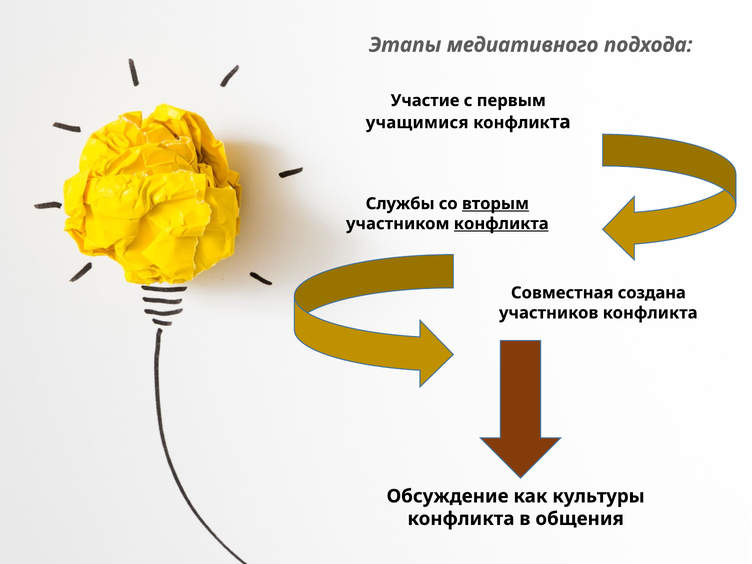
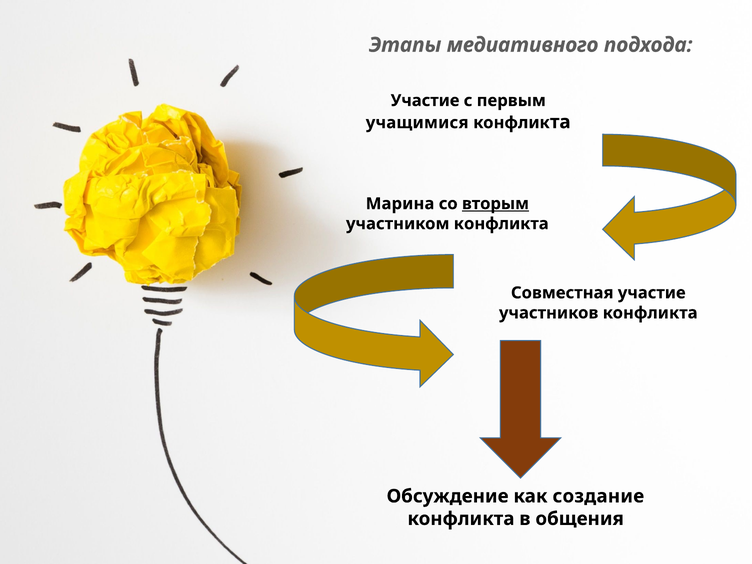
Службы: Службы -> Марина (400, 204)
конфликта underline: present -> none (501, 224)
Совместная создана: создана -> участие (652, 293)
культуры: культуры -> создание (598, 496)
